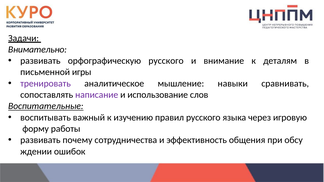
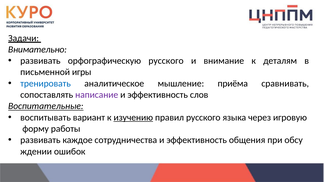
тренировать colour: purple -> blue (46, 84)
навыки: навыки -> приёма (233, 84)
использование: использование -> эффективность (158, 95)
важный: важный -> вариант (89, 118)
изучению underline: none -> present (133, 118)
почему: почему -> каждое (78, 140)
